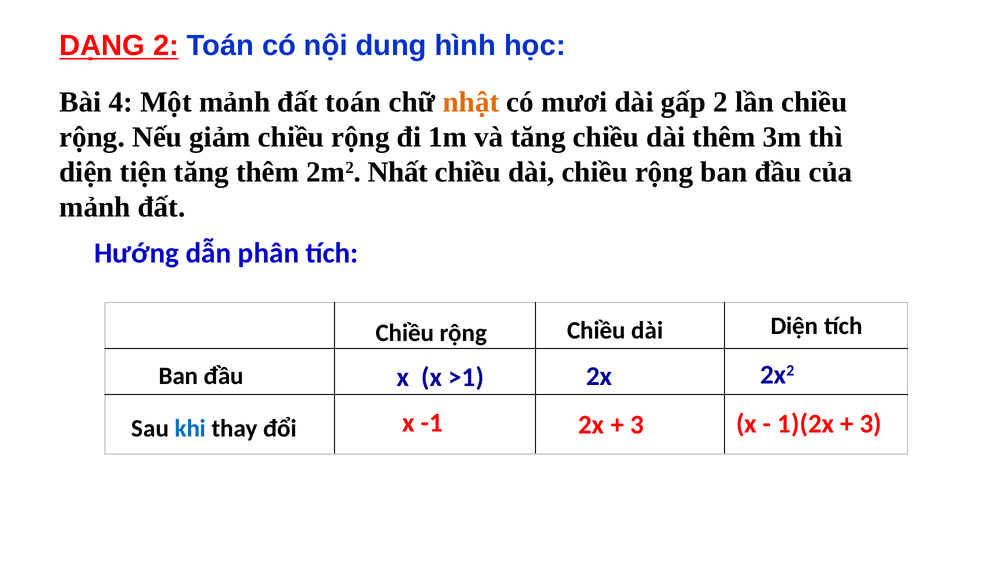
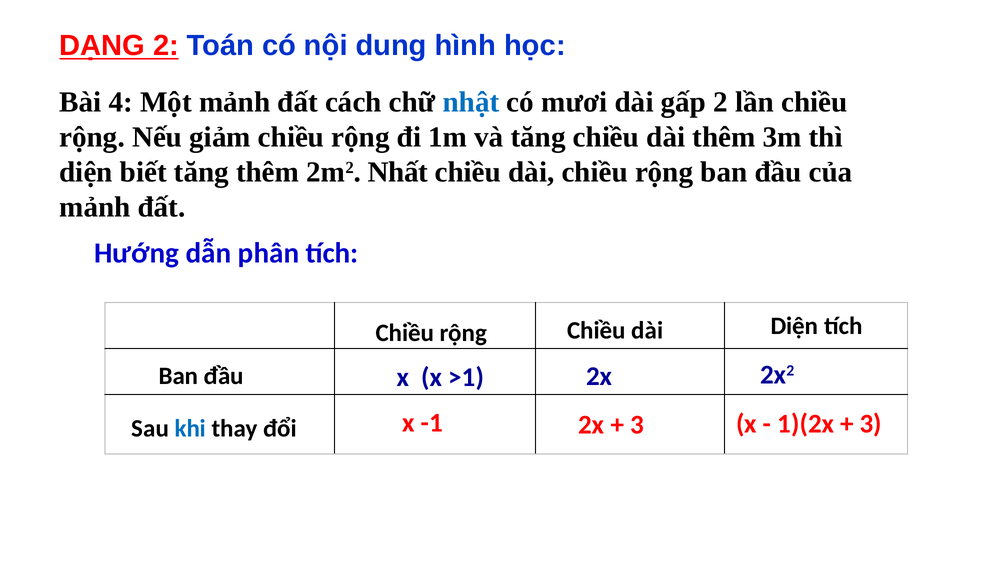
đất toán: toán -> cách (353, 102)
nhật colour: orange -> blue (471, 102)
tiện: tiện -> biết (143, 172)
